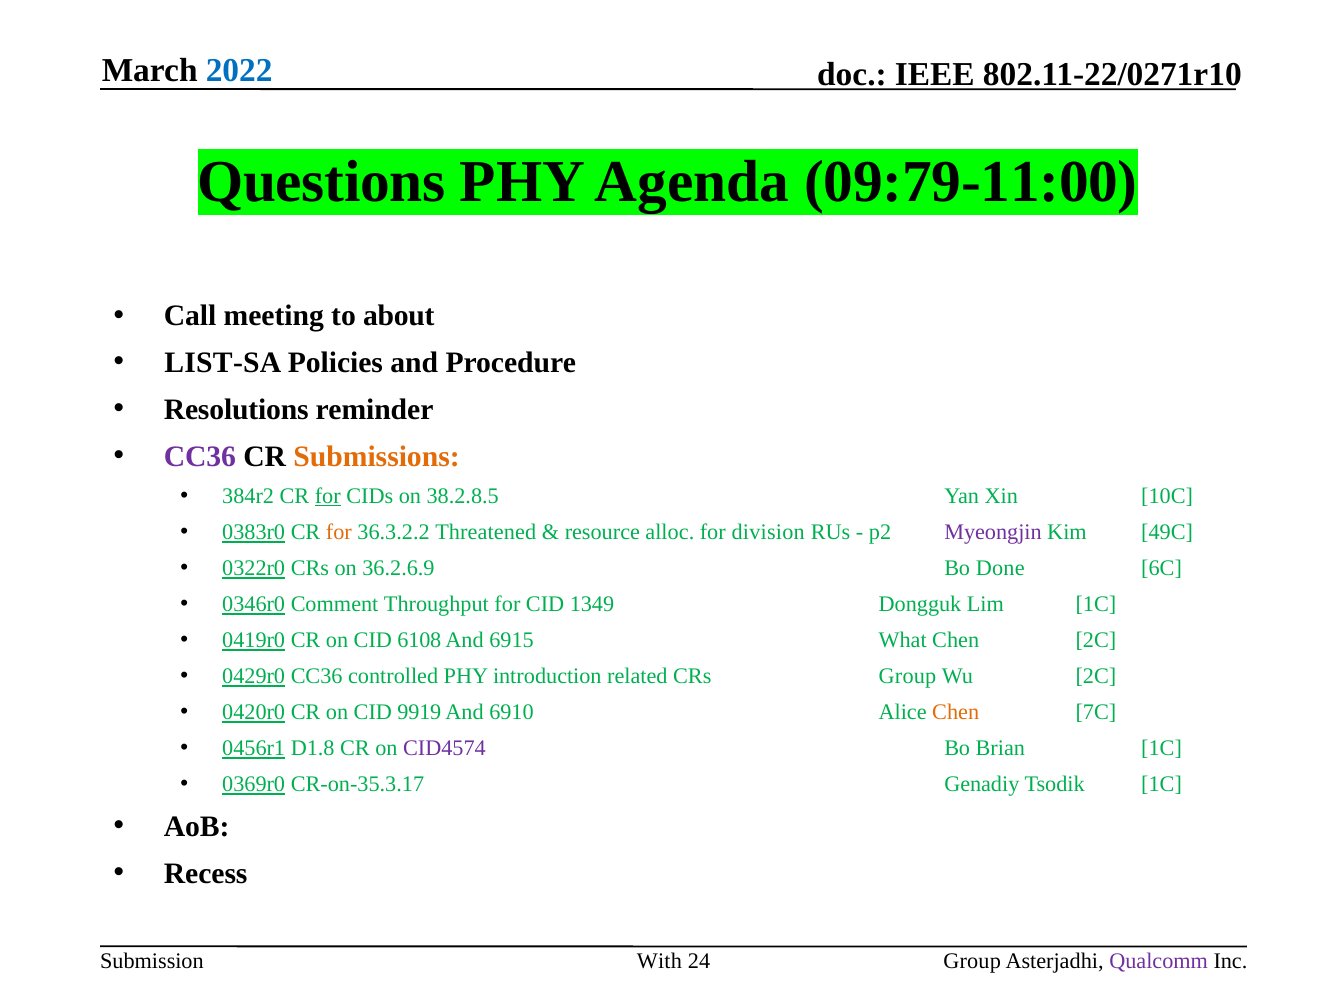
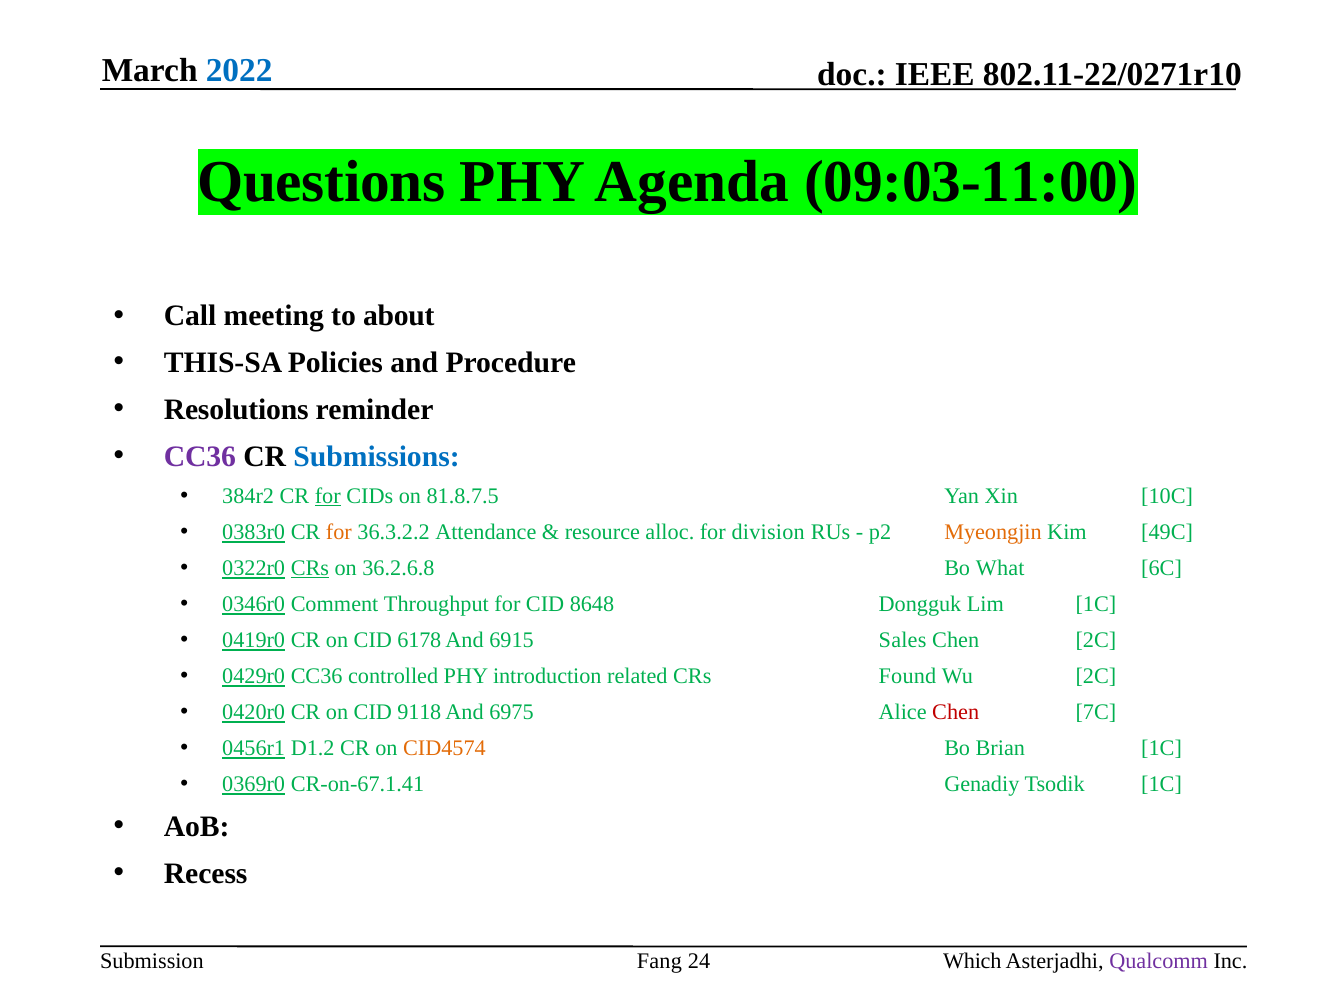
09:79-11:00: 09:79-11:00 -> 09:03-11:00 (971, 182)
LIST-SA: LIST-SA -> THIS-SA (223, 363)
Submissions colour: orange -> blue (377, 456)
38.2.8.5: 38.2.8.5 -> 81.8.7.5 (463, 496)
Threatened: Threatened -> Attendance (486, 532)
Myeongjin colour: purple -> orange (993, 532)
CRs underline: none -> present (310, 568)
36.2.6.9: 36.2.6.9 -> 36.2.6.8 (398, 568)
Done: Done -> What (1000, 568)
1349: 1349 -> 8648 (592, 604)
6108: 6108 -> 6178 (419, 640)
What: What -> Sales (903, 640)
CRs Group: Group -> Found (907, 676)
9919: 9919 -> 9118 (419, 712)
6910: 6910 -> 6975 (511, 712)
Chen colour: orange -> red (956, 712)
D1.8: D1.8 -> D1.2 (313, 748)
CID4574 colour: purple -> orange (444, 748)
CR-on-35.3.17: CR-on-35.3.17 -> CR-on-67.1.41 (357, 784)
With: With -> Fang (659, 961)
Group: Group -> Which (972, 961)
